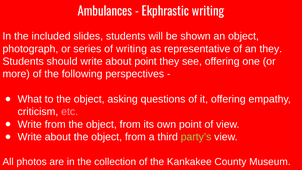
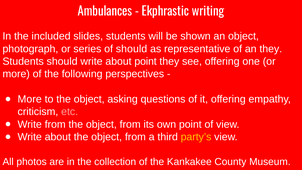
of writing: writing -> should (132, 49)
What: What -> More (30, 99)
party’s colour: light green -> yellow (196, 137)
